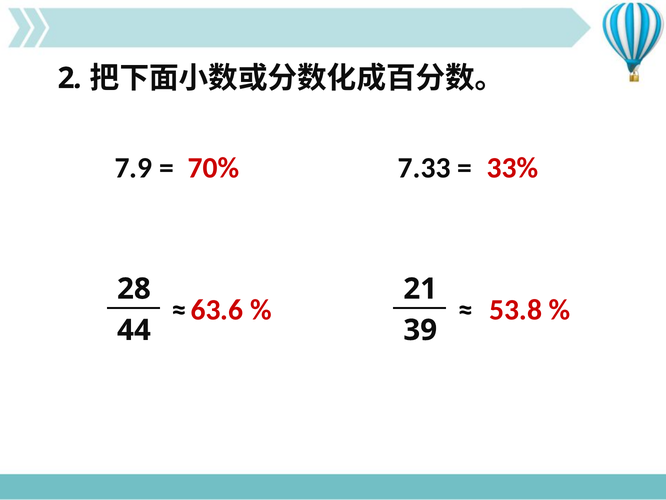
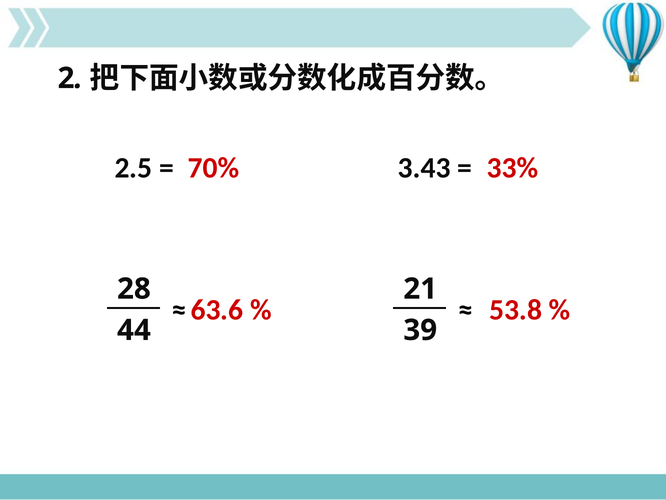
7.9: 7.9 -> 2.5 (133, 168)
7.33: 7.33 -> 3.43 (424, 168)
